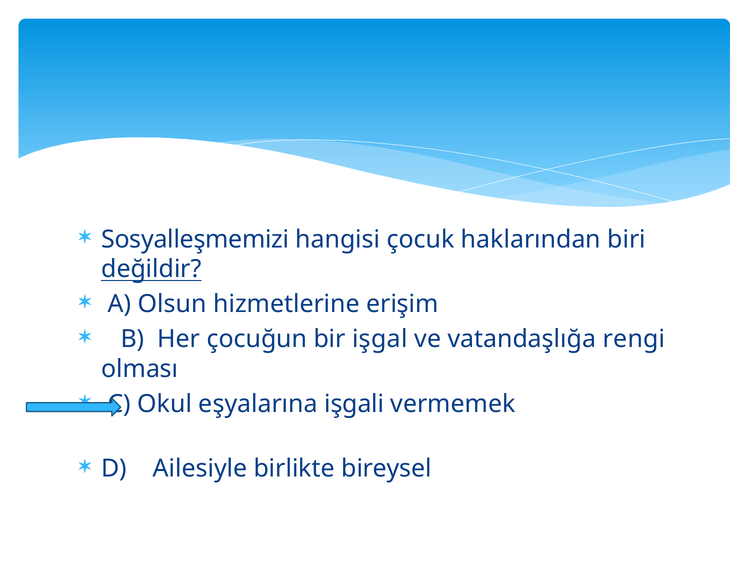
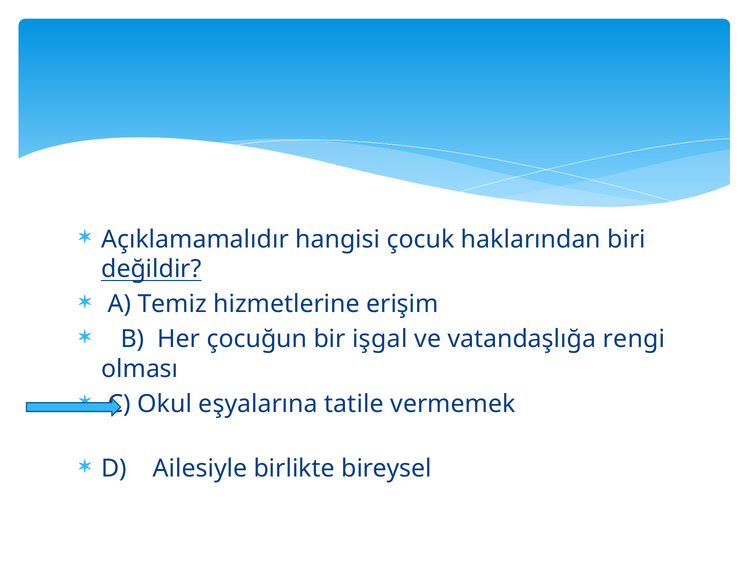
Sosyalleşmemizi: Sosyalleşmemizi -> Açıklamamalıdır (195, 239)
Olsun: Olsun -> Temiz (172, 304)
işgali: işgali -> tatile (354, 404)
